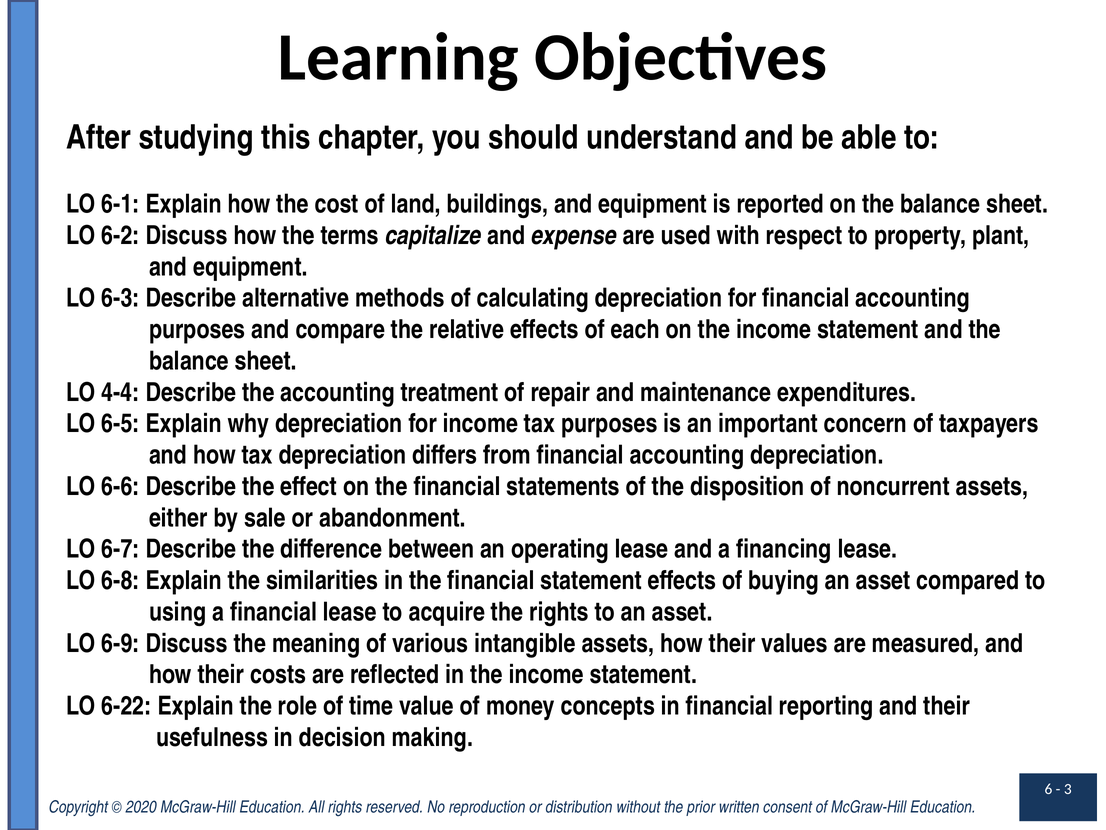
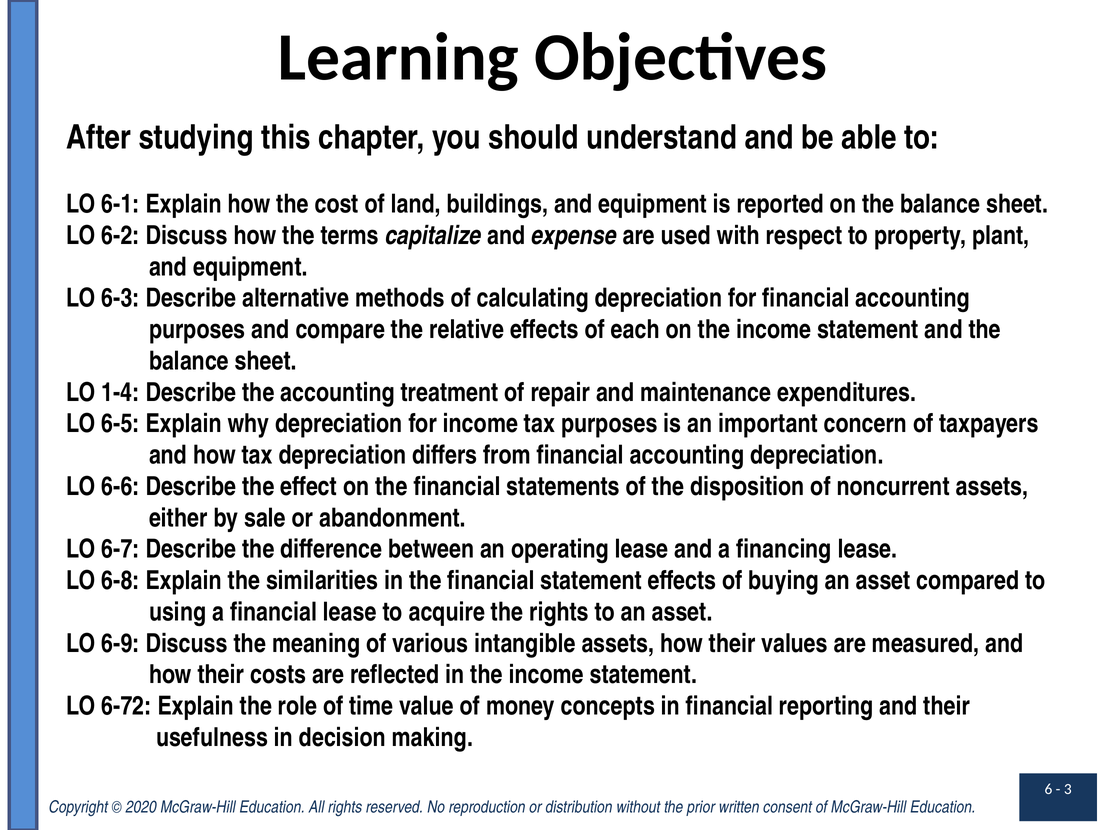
4-4: 4-4 -> 1-4 (120, 392)
6-22: 6-22 -> 6-72 (126, 706)
